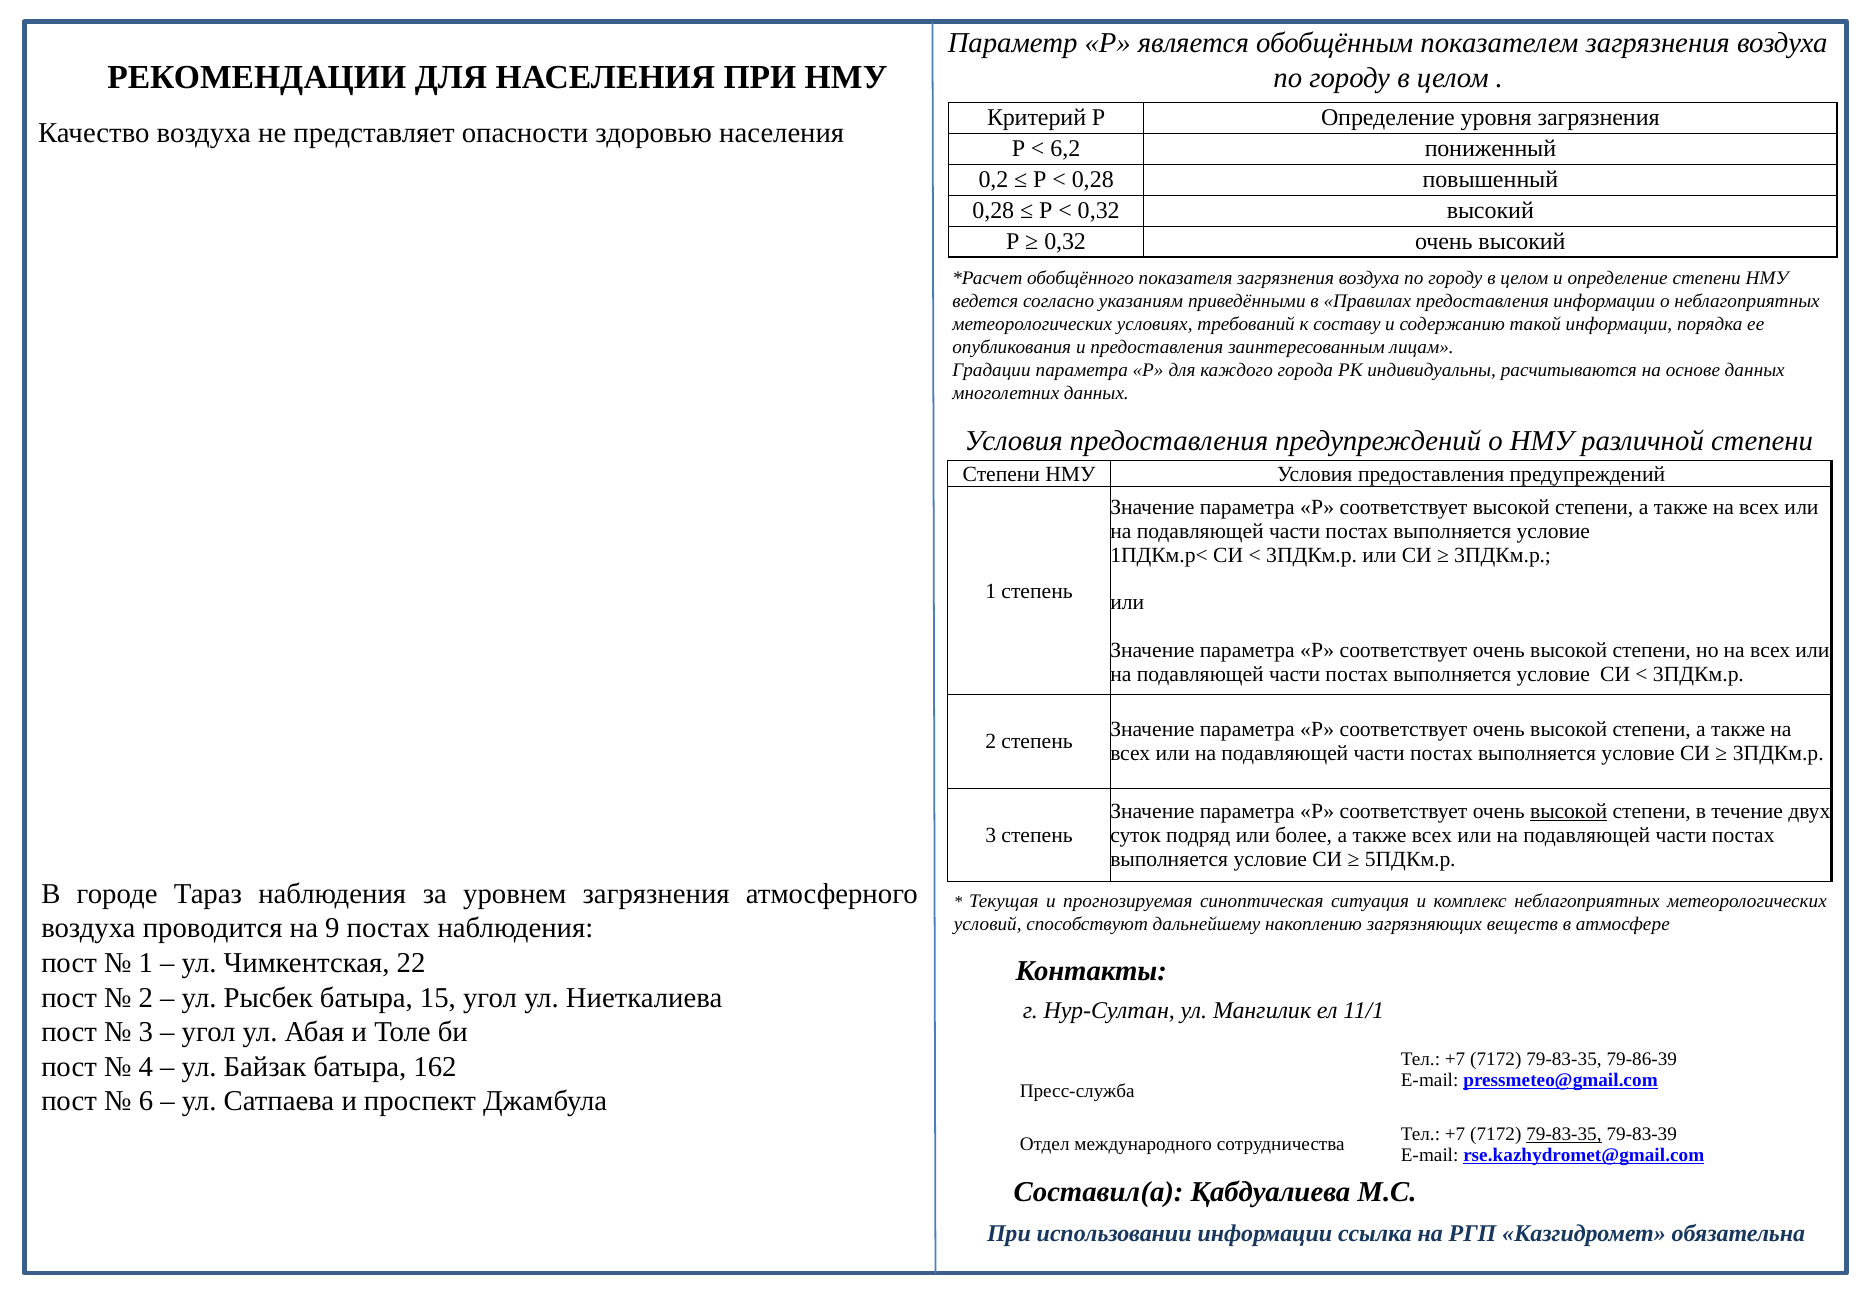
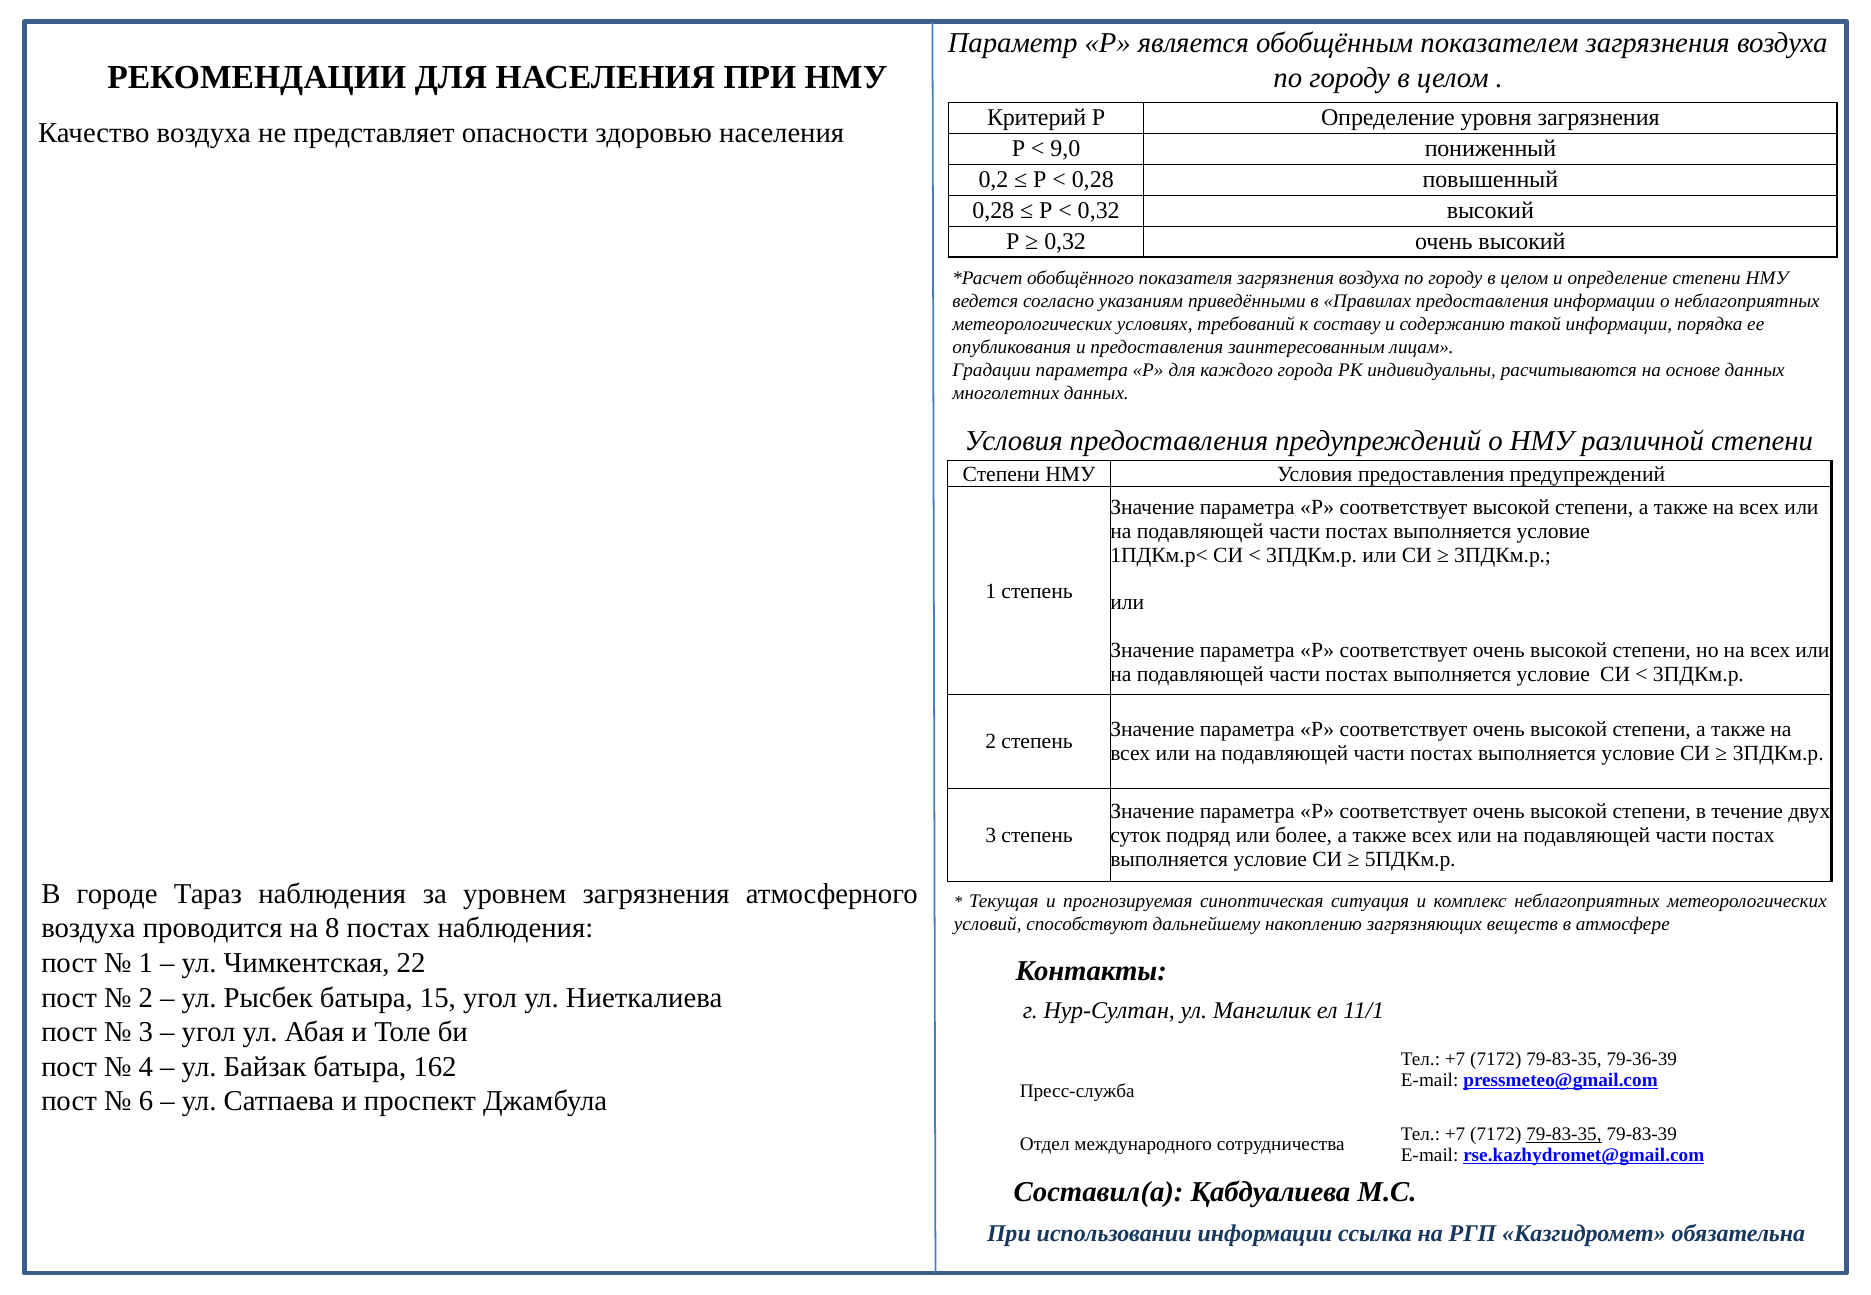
6,2: 6,2 -> 9,0 (1065, 149)
высокой underline: present -> none (1569, 811)
9: 9 -> 8 (332, 929)
79-86-39: 79-86-39 -> 79-36-39 (1642, 1059)
